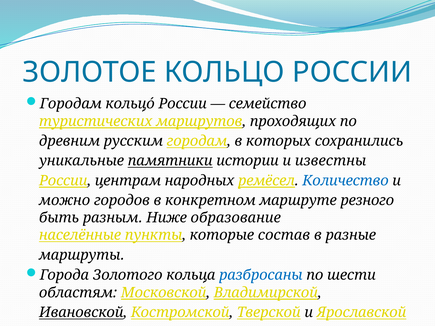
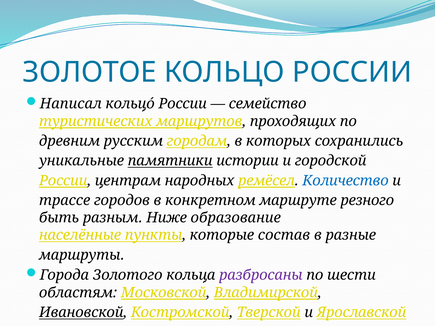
Городам: Городам -> Написал (71, 104)
известны: известны -> городской (331, 161)
можно: можно -> трассе (65, 201)
разбросаны colour: blue -> purple (261, 275)
